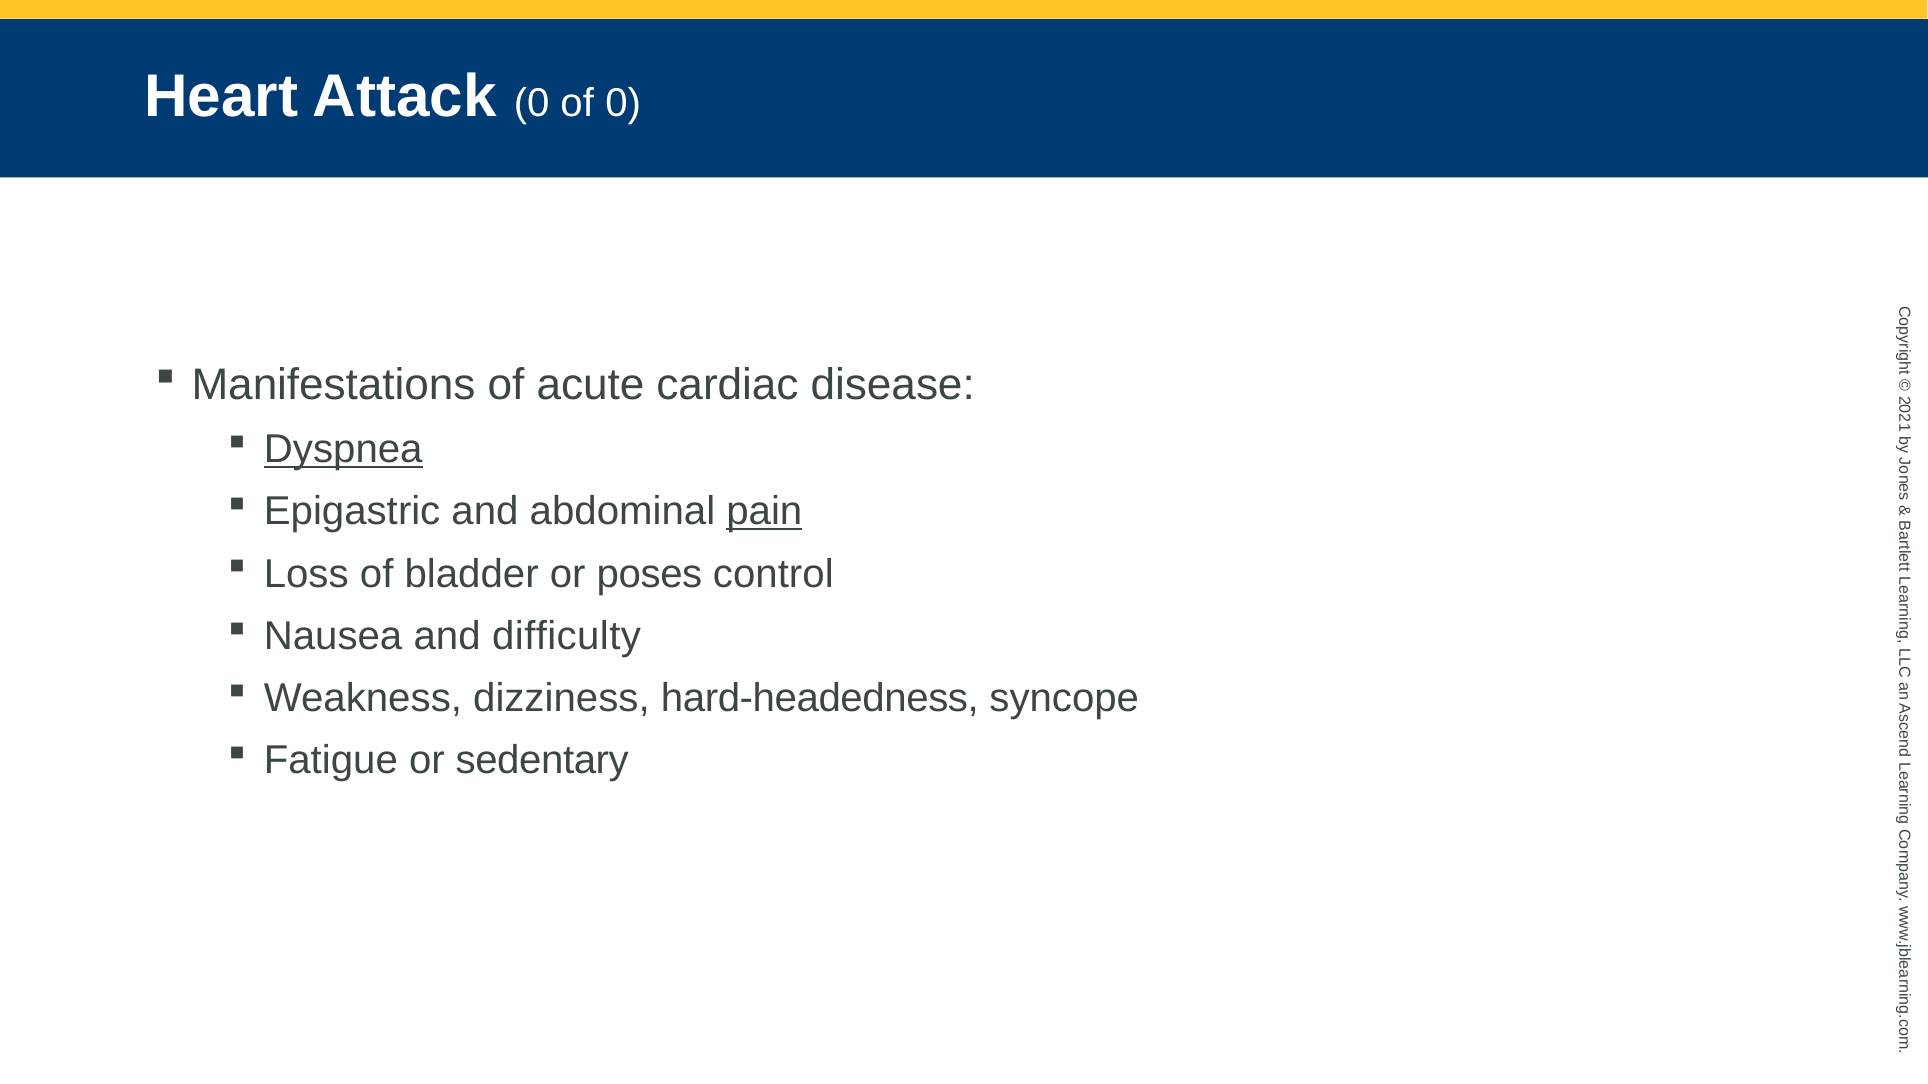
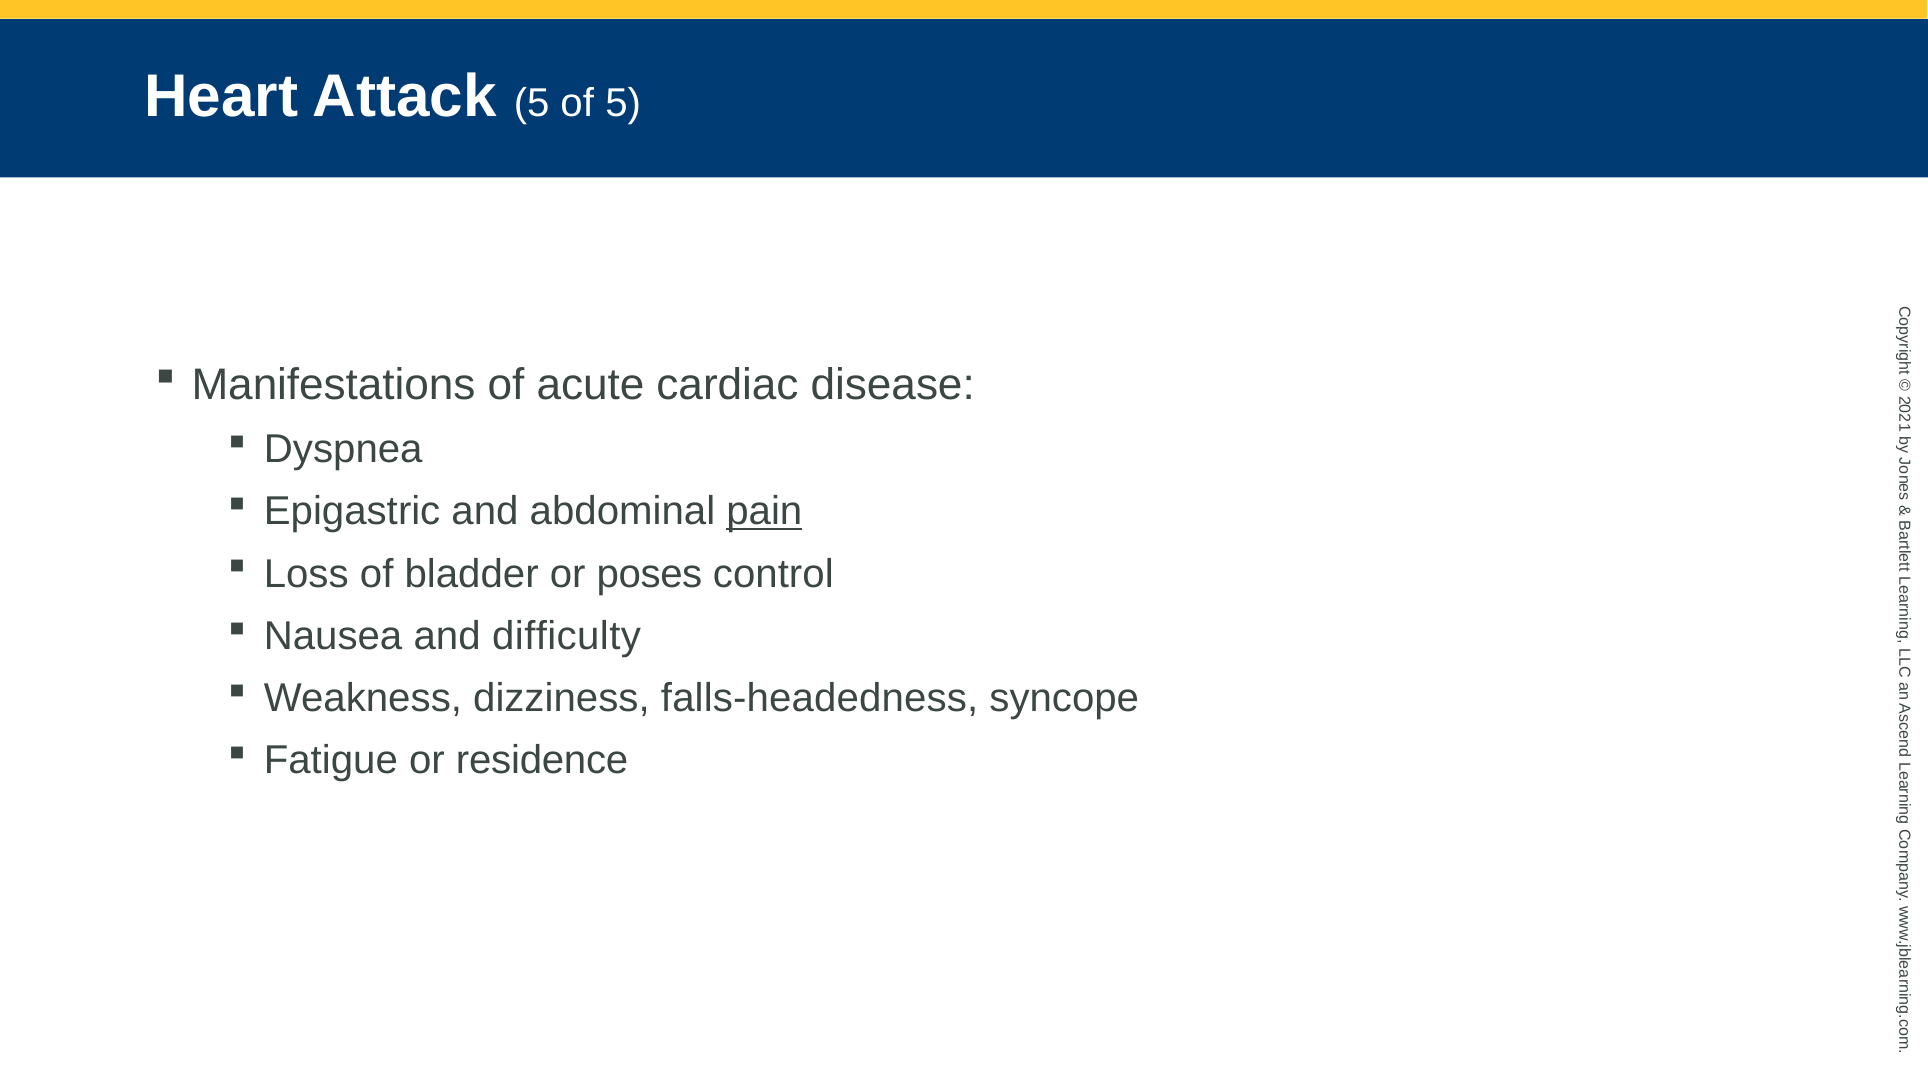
Attack 0: 0 -> 5 (532, 103)
of 0: 0 -> 5 (623, 103)
Dyspnea underline: present -> none (343, 450)
hard-headedness: hard-headedness -> falls-headedness (820, 699)
sedentary: sedentary -> residence (542, 761)
